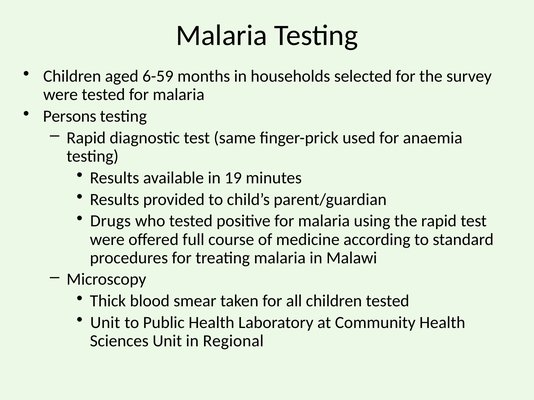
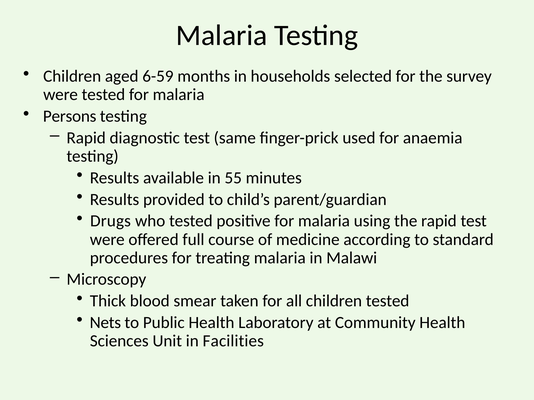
19: 19 -> 55 (233, 178)
Unit: Unit -> Nets (105, 323)
Regional: Regional -> Facilities (233, 341)
